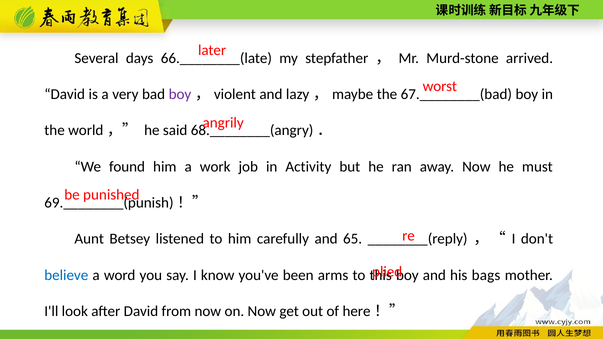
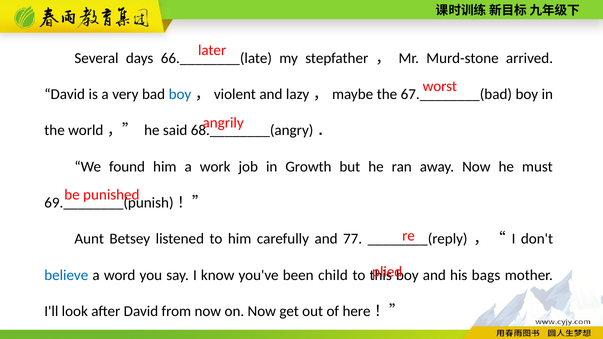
boy colour: purple -> blue (180, 94)
Activity: Activity -> Growth (308, 167)
65: 65 -> 77 (353, 239)
arms: arms -> child (333, 275)
